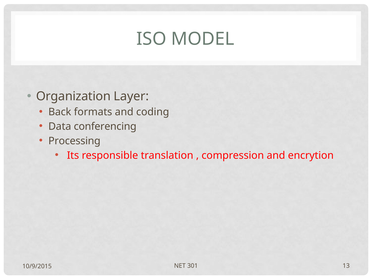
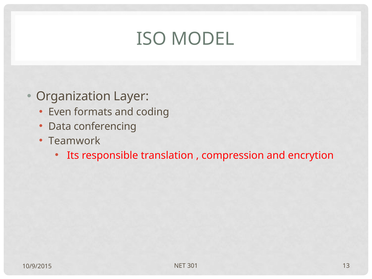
Back: Back -> Even (60, 112)
Processing: Processing -> Teamwork (74, 141)
